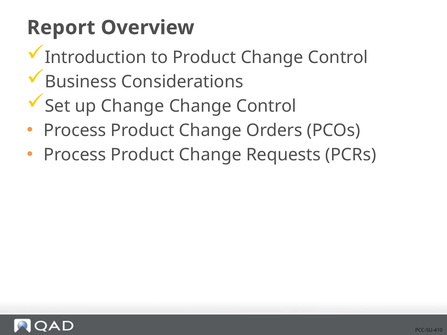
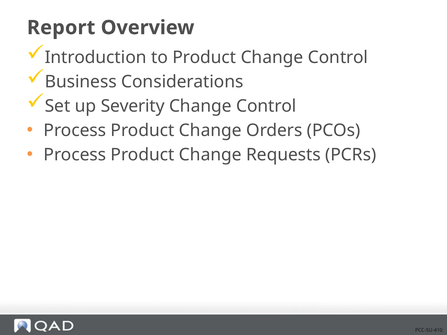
up Change: Change -> Severity (133, 106)
